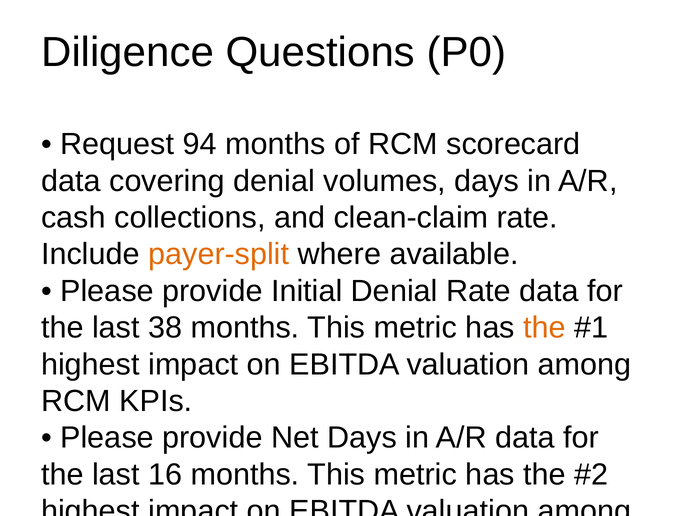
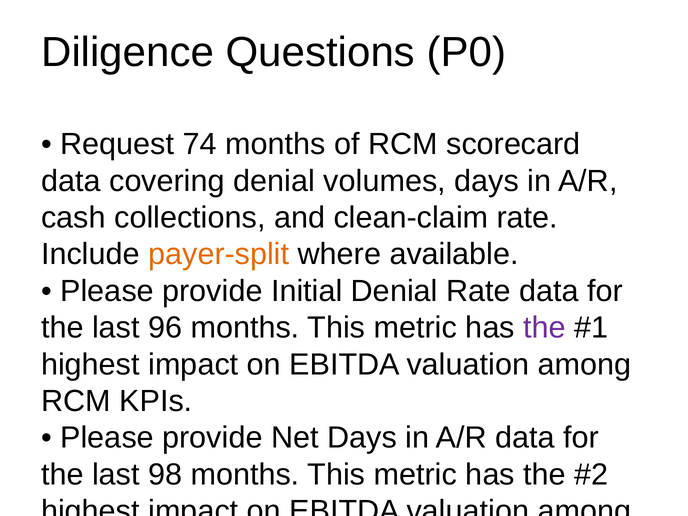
94: 94 -> 74 (200, 144)
38: 38 -> 96 (165, 328)
the colour: orange -> purple (545, 328)
16: 16 -> 98 (165, 475)
